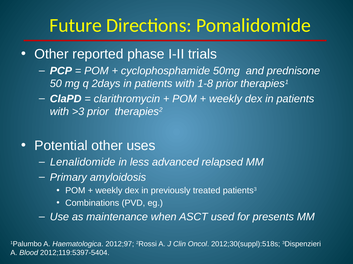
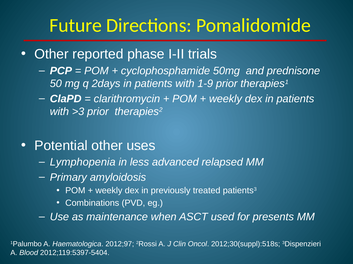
1-8: 1-8 -> 1-9 (205, 84)
Lenalidomide: Lenalidomide -> Lymphopenia (83, 163)
